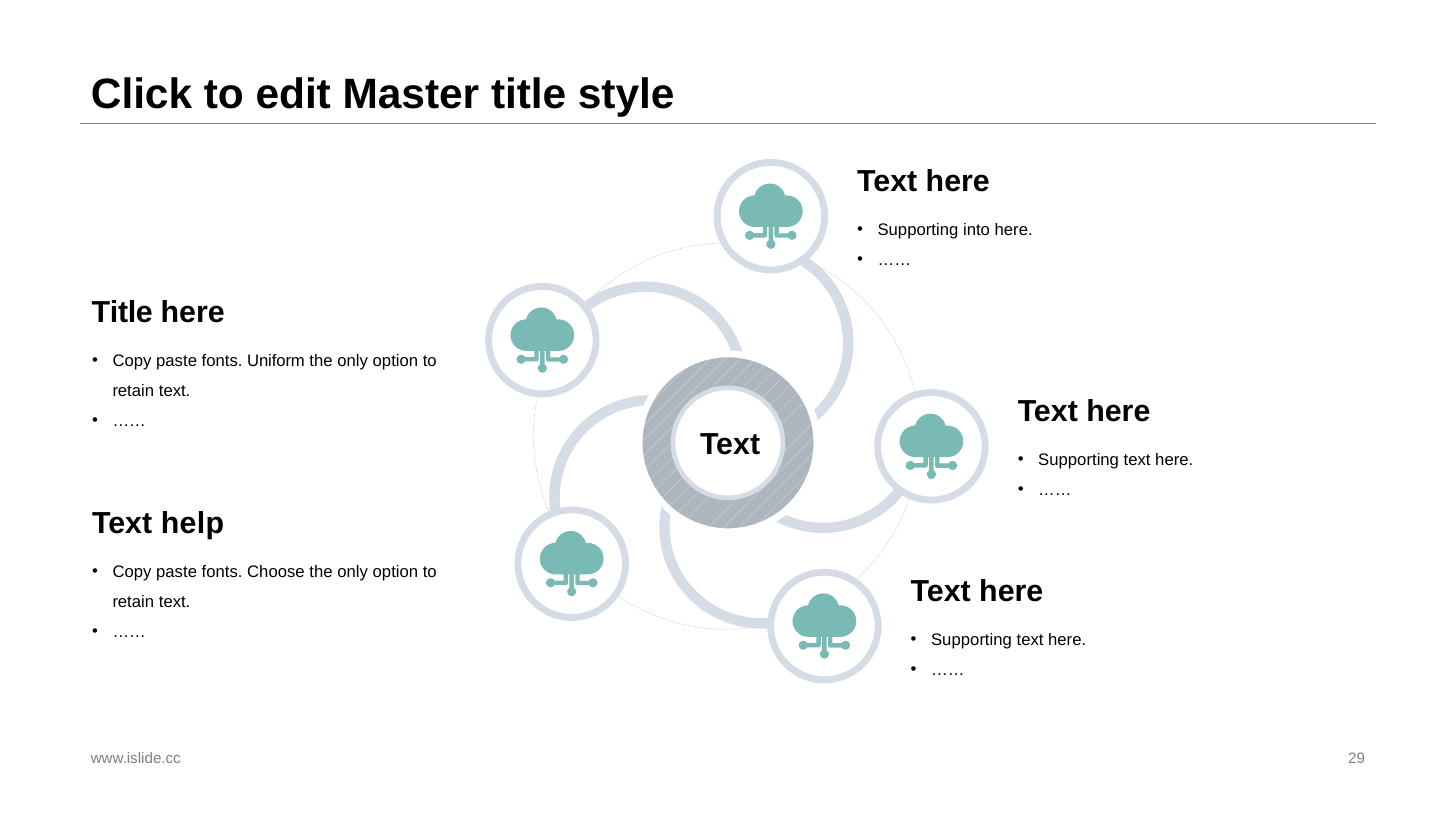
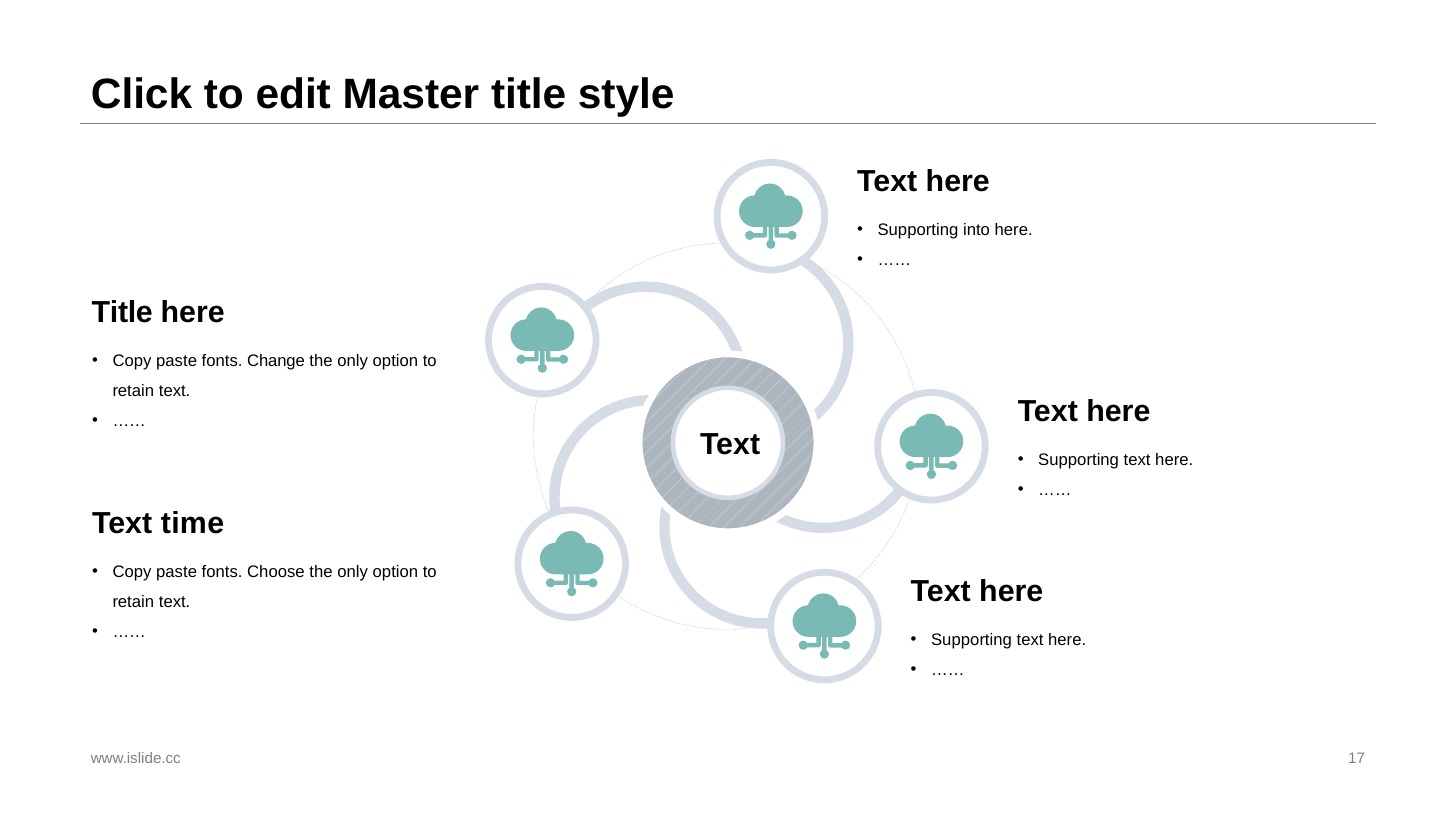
Uniform: Uniform -> Change (276, 361)
help: help -> time (192, 524)
29: 29 -> 17 (1357, 759)
